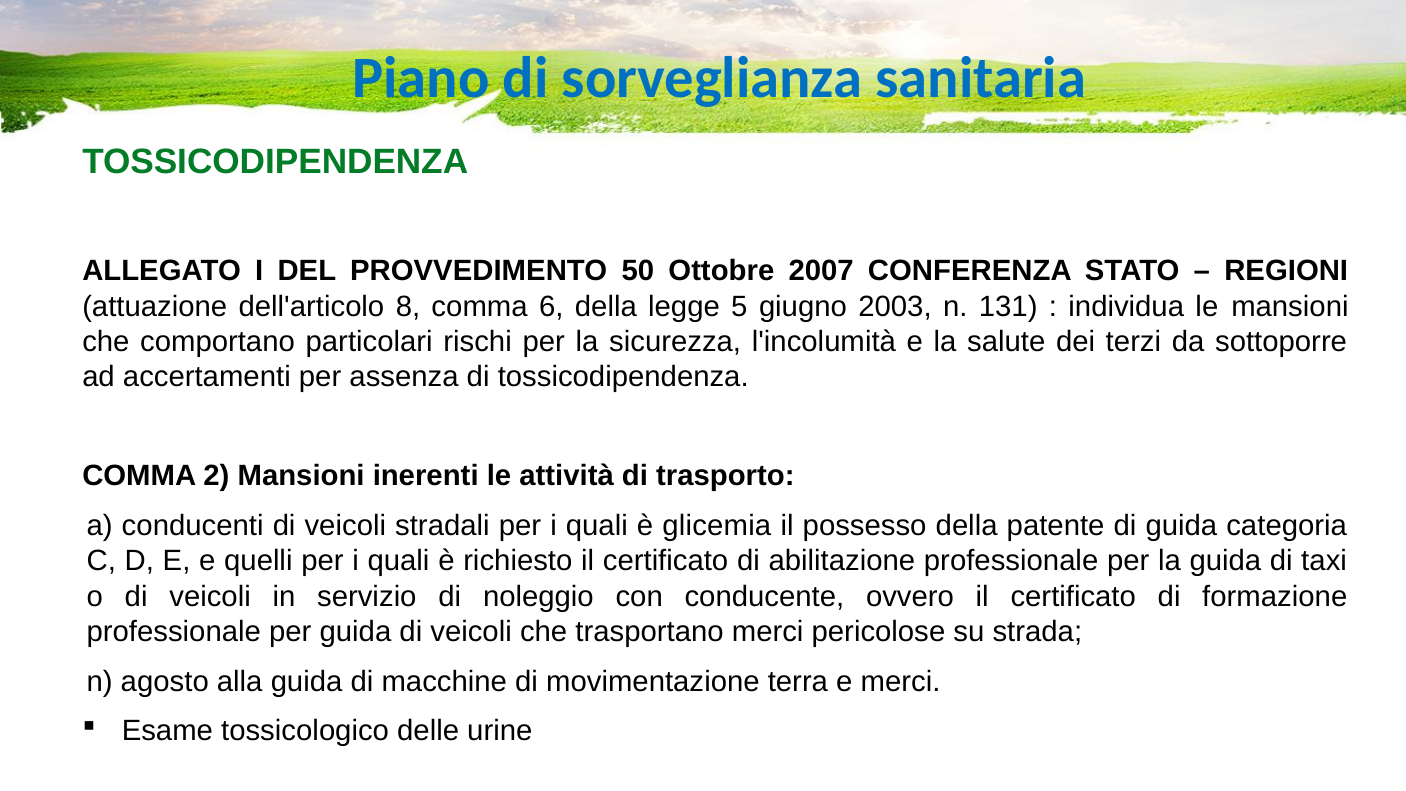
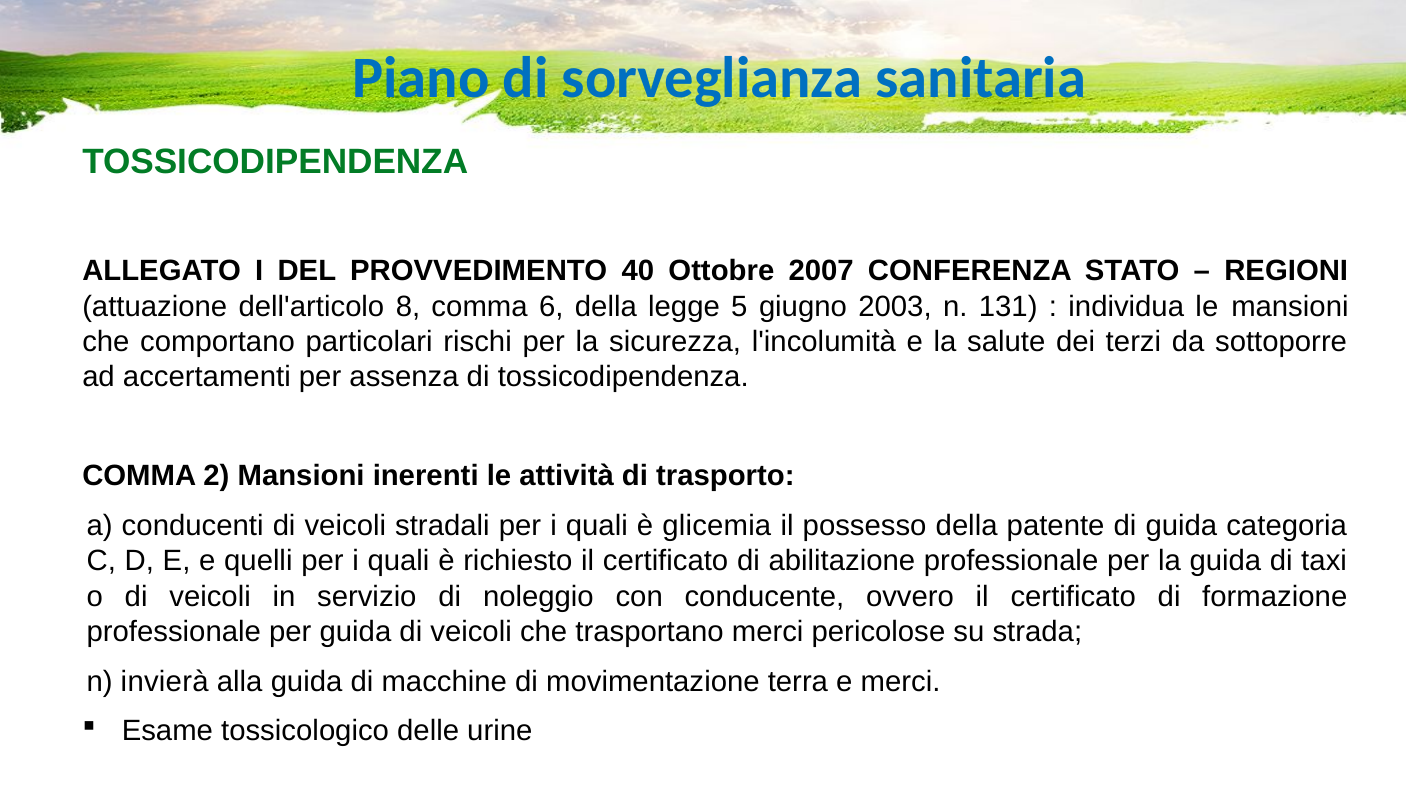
50: 50 -> 40 (638, 271)
agosto: agosto -> invierà (165, 681)
